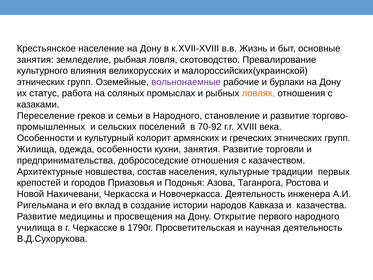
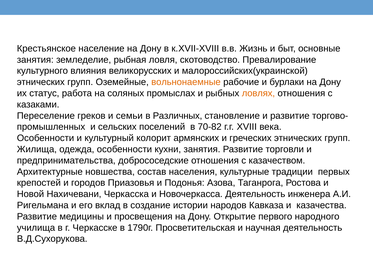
вольнонаемные colour: purple -> orange (186, 82)
в Народного: Народного -> Различных (178, 116)
70-92: 70-92 -> 70-82 (210, 127)
